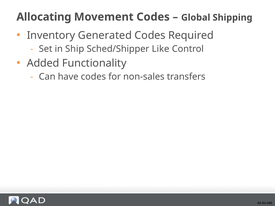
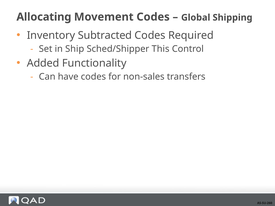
Generated: Generated -> Subtracted (105, 35)
Like: Like -> This (161, 49)
